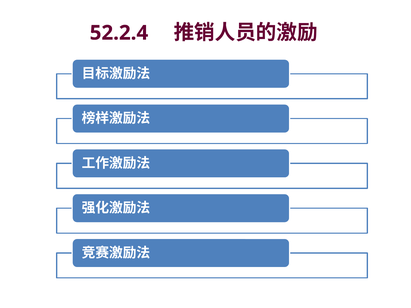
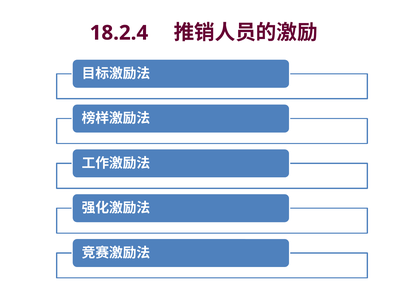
52.2.4: 52.2.4 -> 18.2.4 (119, 33)
